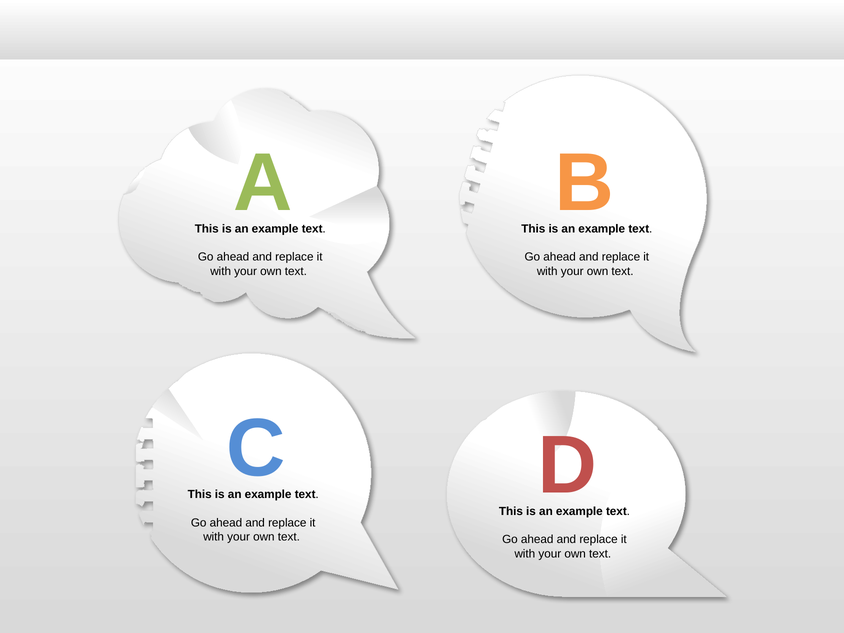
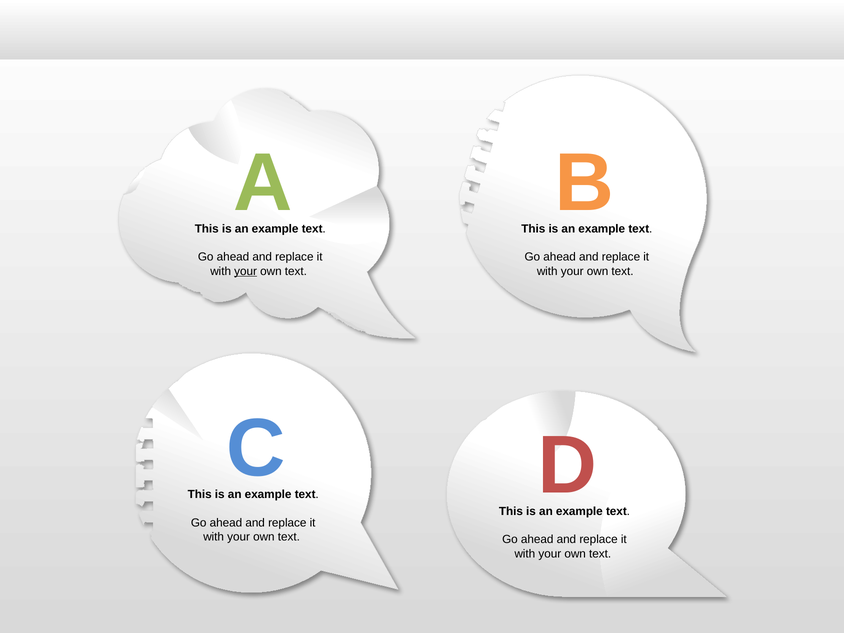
your underline: none -> present (246, 271)
